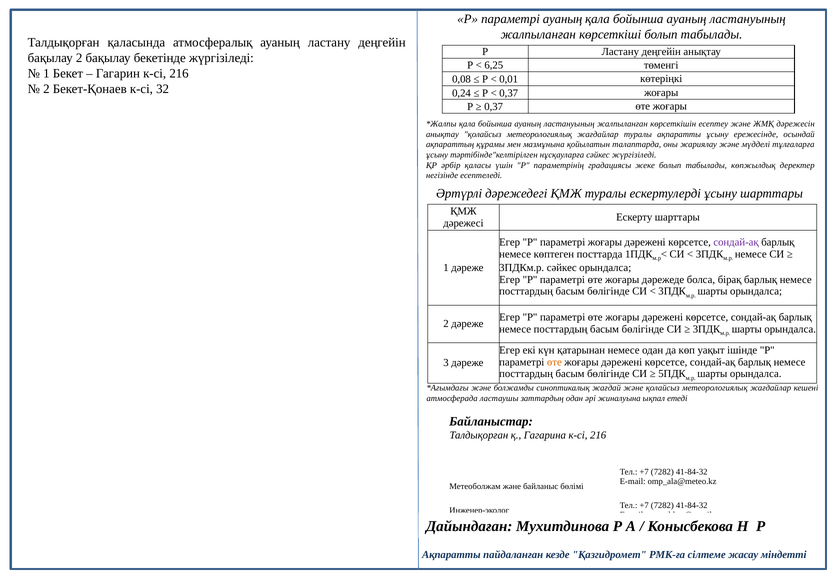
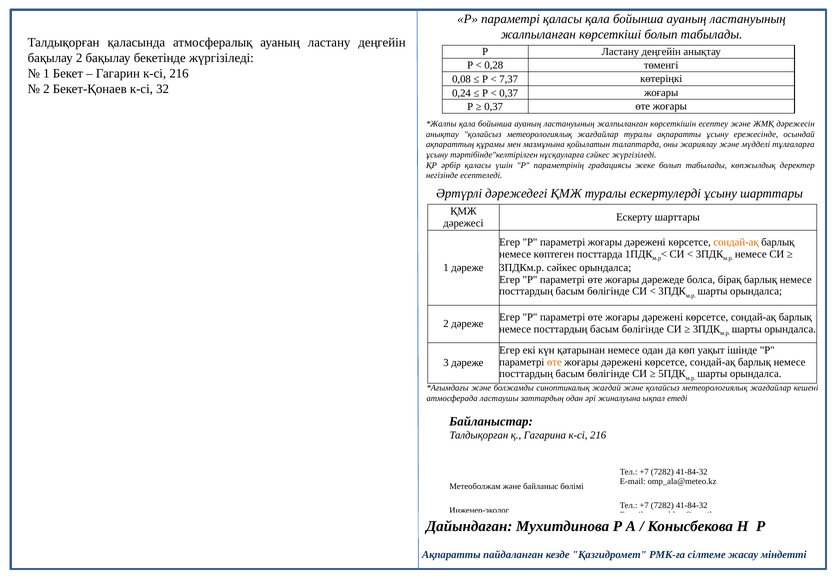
параметрі ауаның: ауаның -> қаласы (562, 19)
6,25: 6,25 -> 0,28 (494, 66)
0,01: 0,01 -> 7,37 (509, 79)
сондай-ақ colour: purple -> orange (736, 243)
